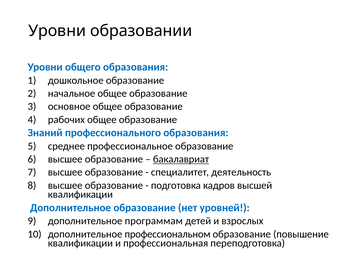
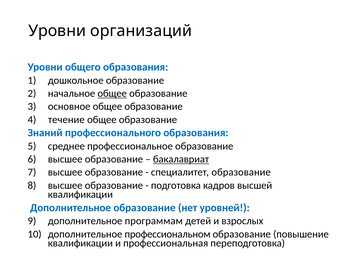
образовании: образовании -> организаций (141, 31)
общее underline: none -> present (112, 93)
рабочих: рабочих -> течение (66, 120)
специалитет деятельность: деятельность -> образование (241, 172)
